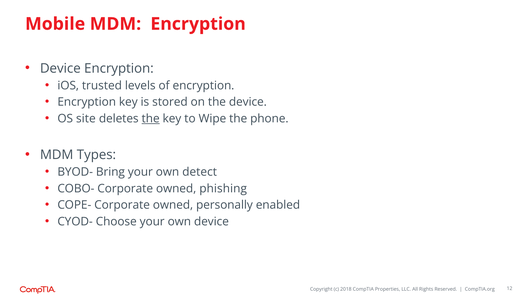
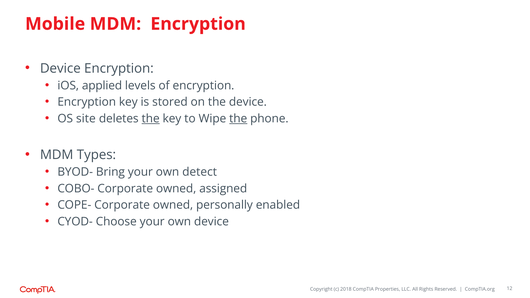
trusted: trusted -> applied (102, 86)
the underline: none -> present (238, 119)
phishing: phishing -> assigned (223, 189)
